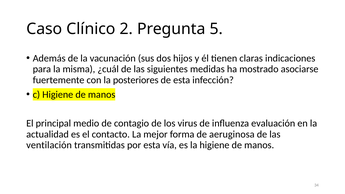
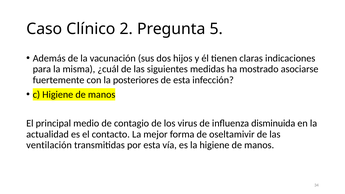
evaluación: evaluación -> disminuida (273, 123)
aeruginosa: aeruginosa -> oseltamivir (232, 134)
